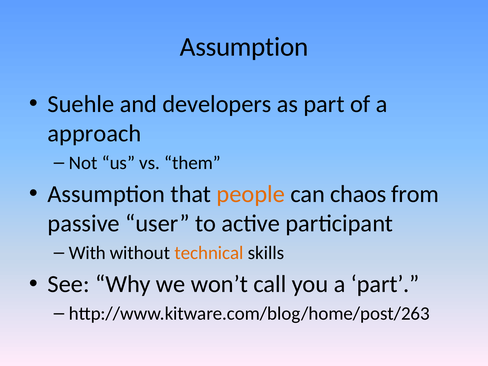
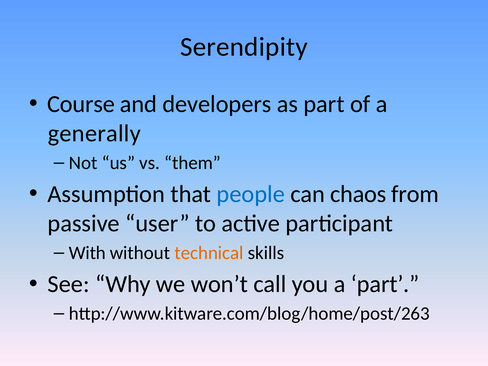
Assumption: Assumption -> Serendipity (244, 47)
Suehle: Suehle -> Course (81, 104)
approach: approach -> generally (94, 133)
people colour: orange -> blue (251, 194)
